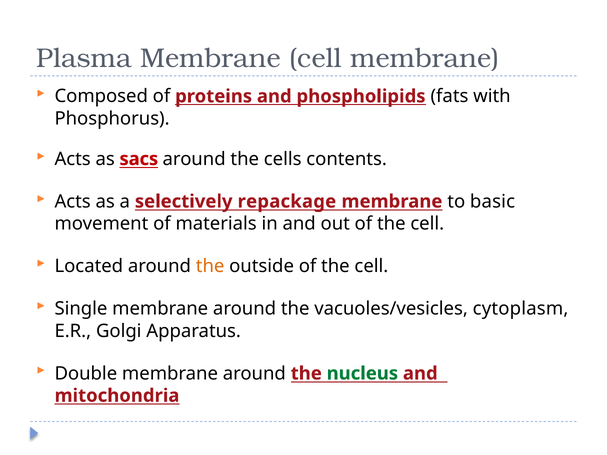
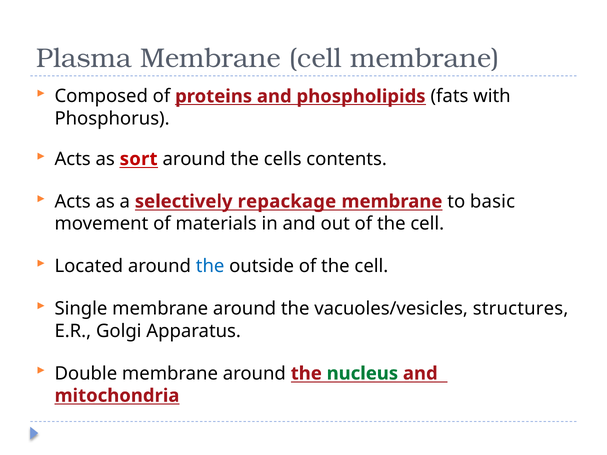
sacs: sacs -> sort (139, 159)
the colour: orange -> blue (210, 266)
cytoplasm: cytoplasm -> structures (521, 309)
